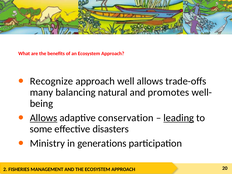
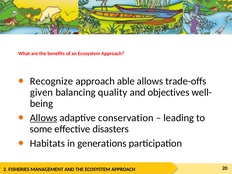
well: well -> able (126, 81)
many: many -> given (41, 92)
natural: natural -> quality (113, 92)
promotes: promotes -> objectives (169, 92)
leading underline: present -> none (179, 118)
Ministry: Ministry -> Habitats (47, 143)
